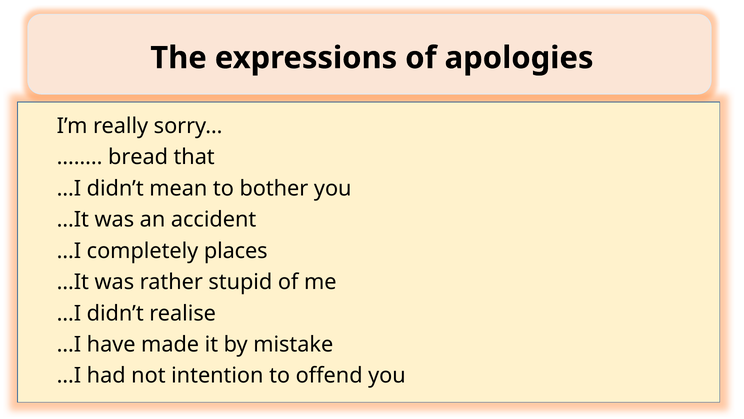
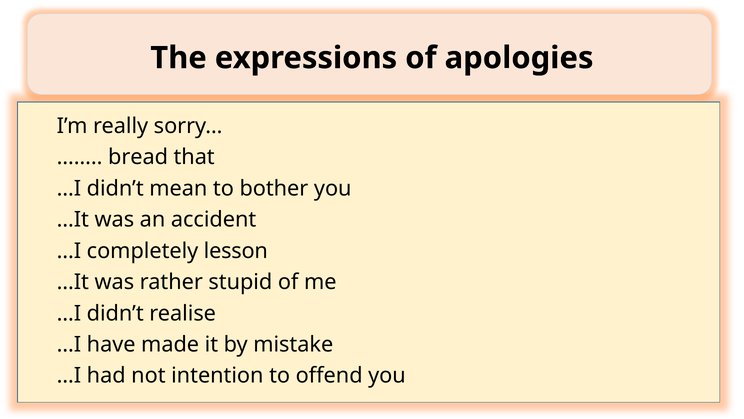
places: places -> lesson (236, 251)
